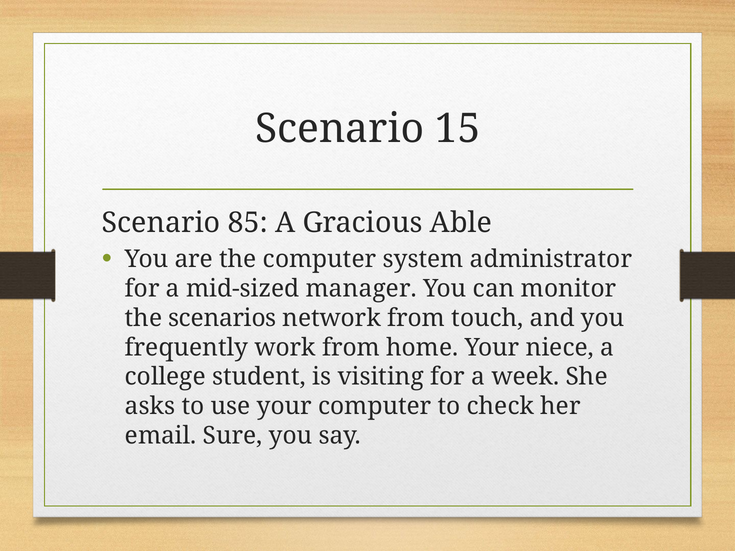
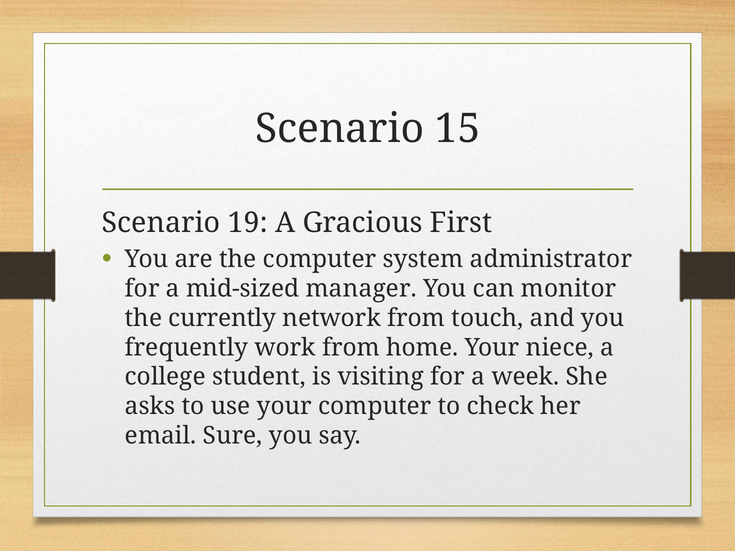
85: 85 -> 19 (248, 223)
Able: Able -> First (461, 223)
scenarios: scenarios -> currently (222, 318)
